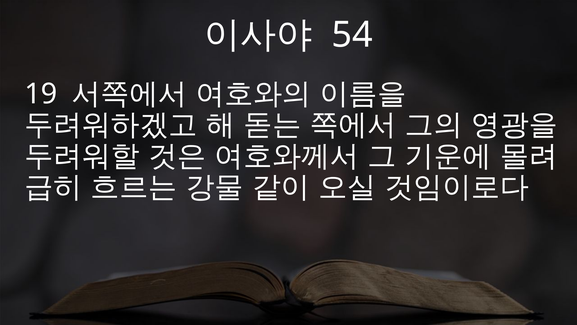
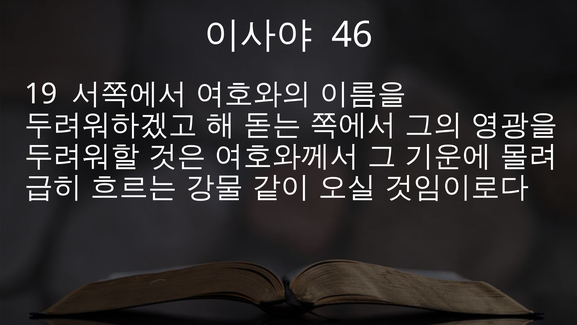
54: 54 -> 46 (352, 35)
